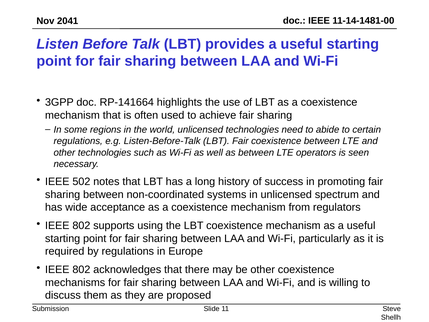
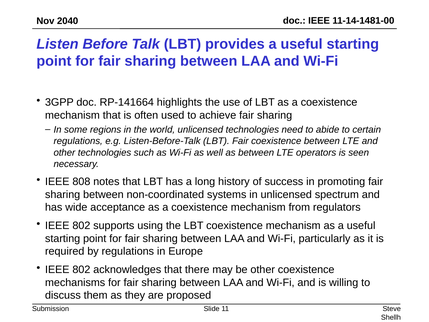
2041: 2041 -> 2040 (68, 21)
502: 502 -> 808 (81, 182)
